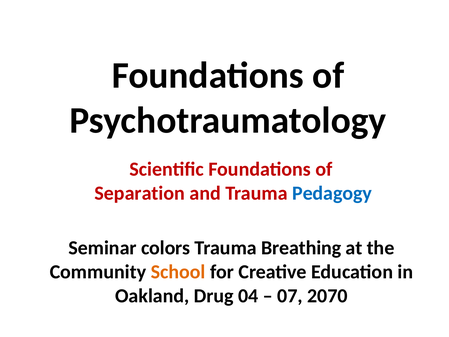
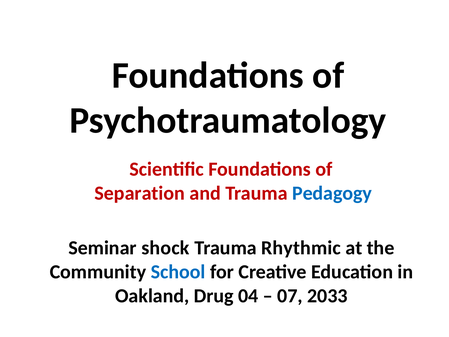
colors: colors -> shock (165, 248)
Breathing: Breathing -> Rhythmic (301, 248)
School colour: orange -> blue (178, 272)
2070: 2070 -> 2033 (327, 296)
